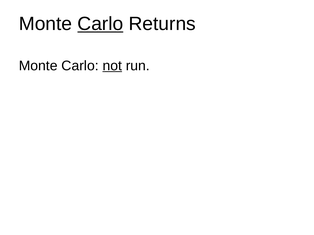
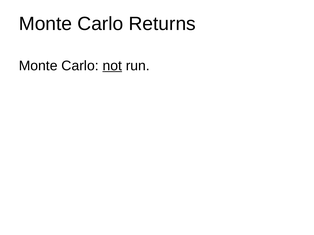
Carlo underline: present -> none (100, 24)
